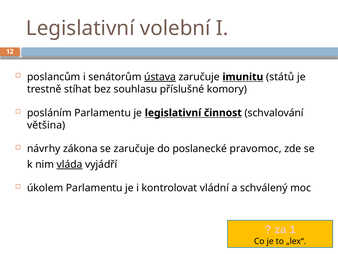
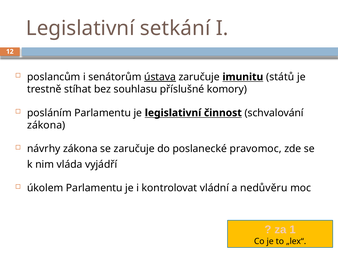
volební: volební -> setkání (175, 28)
většina: většina -> zákona (46, 125)
vláda underline: present -> none (70, 164)
schválený: schválený -> nedůvěru (264, 188)
